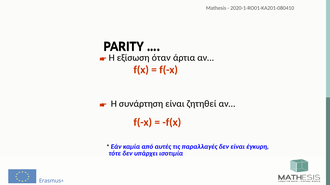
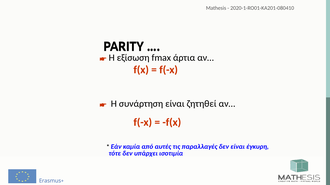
όταν: όταν -> fmax (161, 58)
